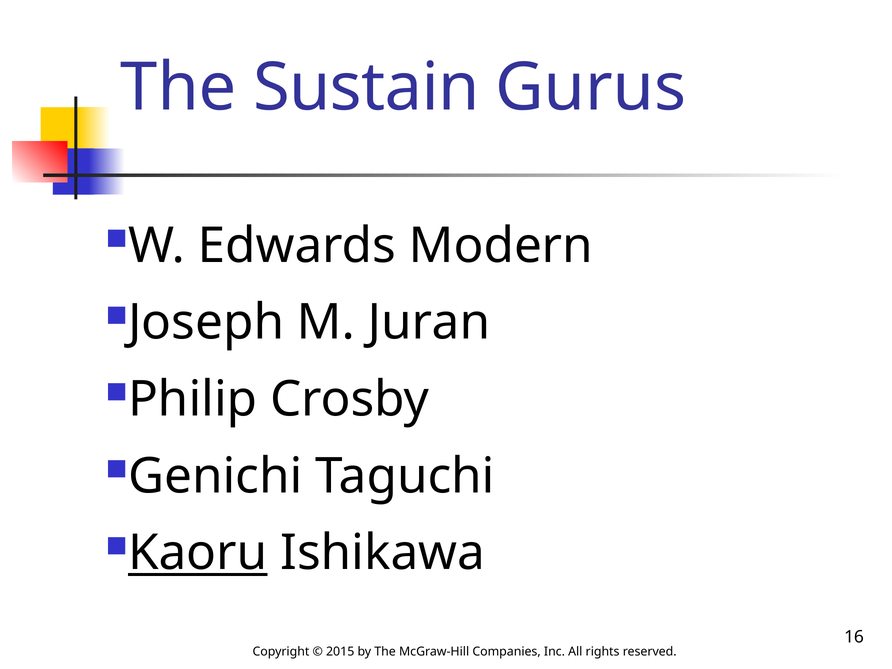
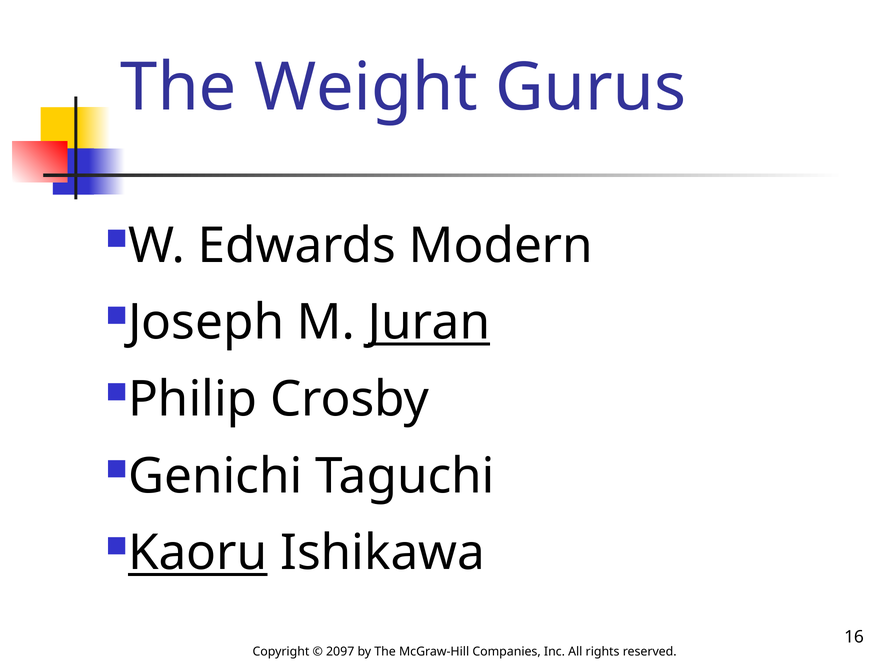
Sustain: Sustain -> Weight (366, 88)
Juran underline: none -> present (429, 323)
2015: 2015 -> 2097 (340, 652)
